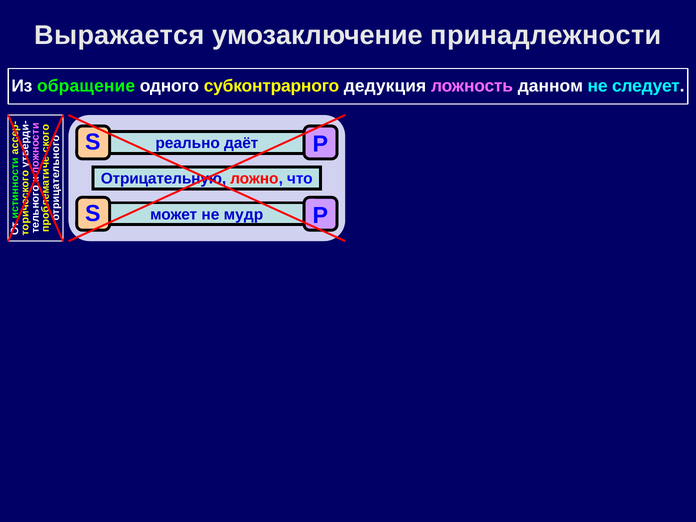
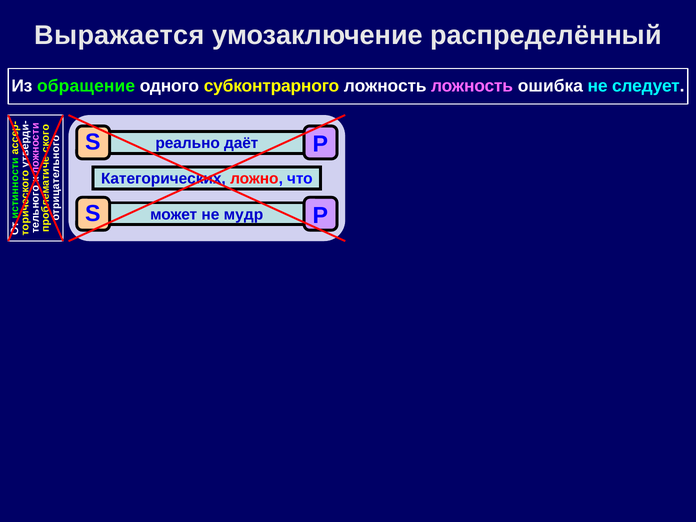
принадлежности: принадлежности -> распределённый (546, 35)
субконтрарного дедукция: дедукция -> ложность (385, 86)
данном: данном -> ошибка (550, 86)
Отрицательную: Отрицательную -> Категорических (163, 179)
